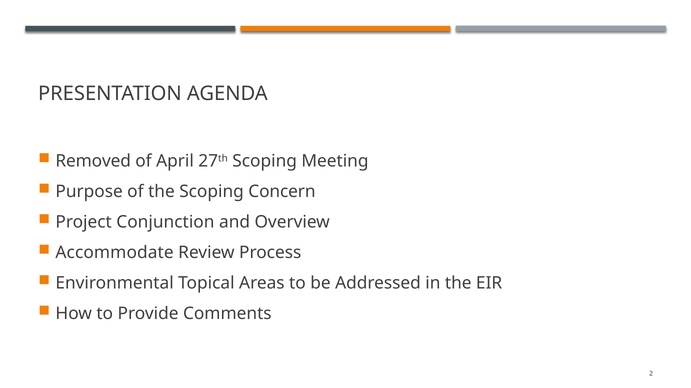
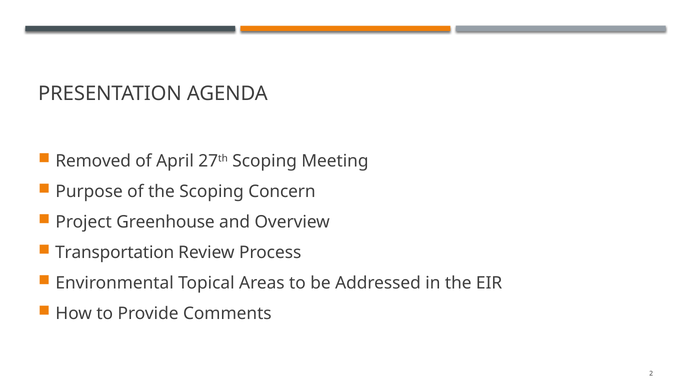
Conjunction: Conjunction -> Greenhouse (166, 223)
Accommodate: Accommodate -> Transportation (115, 253)
